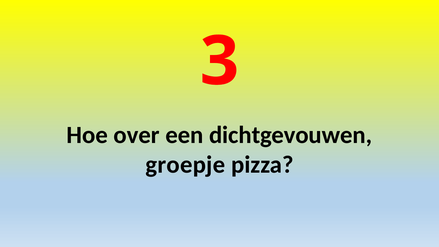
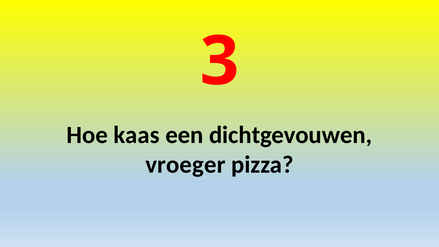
over: over -> kaas (137, 135)
groepje: groepje -> vroeger (185, 165)
